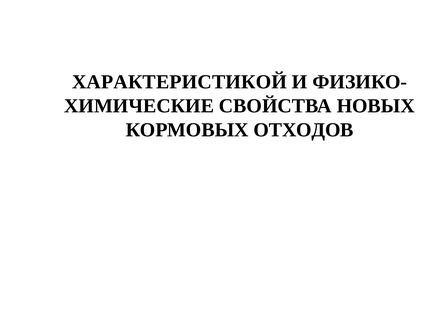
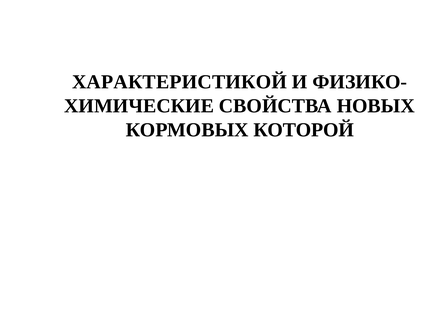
ОТХОДОВ: ОТХОДОВ -> КОТОРОЙ (304, 130)
